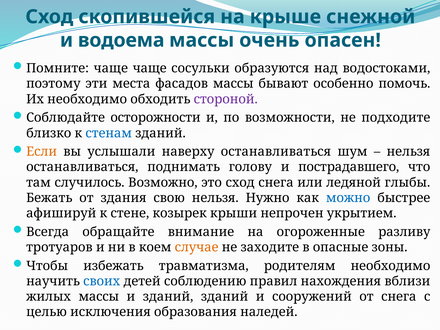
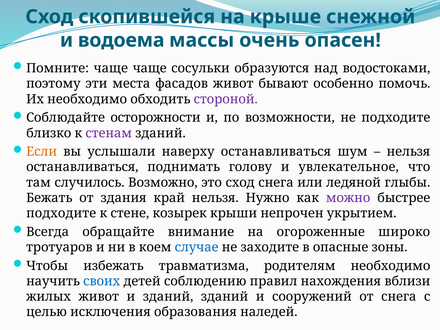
фасадов массы: массы -> живот (233, 84)
стенам colour: blue -> purple (109, 133)
пострадавшего: пострадавшего -> увлекательное (349, 167)
свою: свою -> край (169, 198)
можно colour: blue -> purple (348, 198)
афишируй: афишируй -> подходите (61, 213)
разливу: разливу -> широко (404, 232)
случае colour: orange -> blue (197, 247)
жилых массы: массы -> живот (99, 297)
